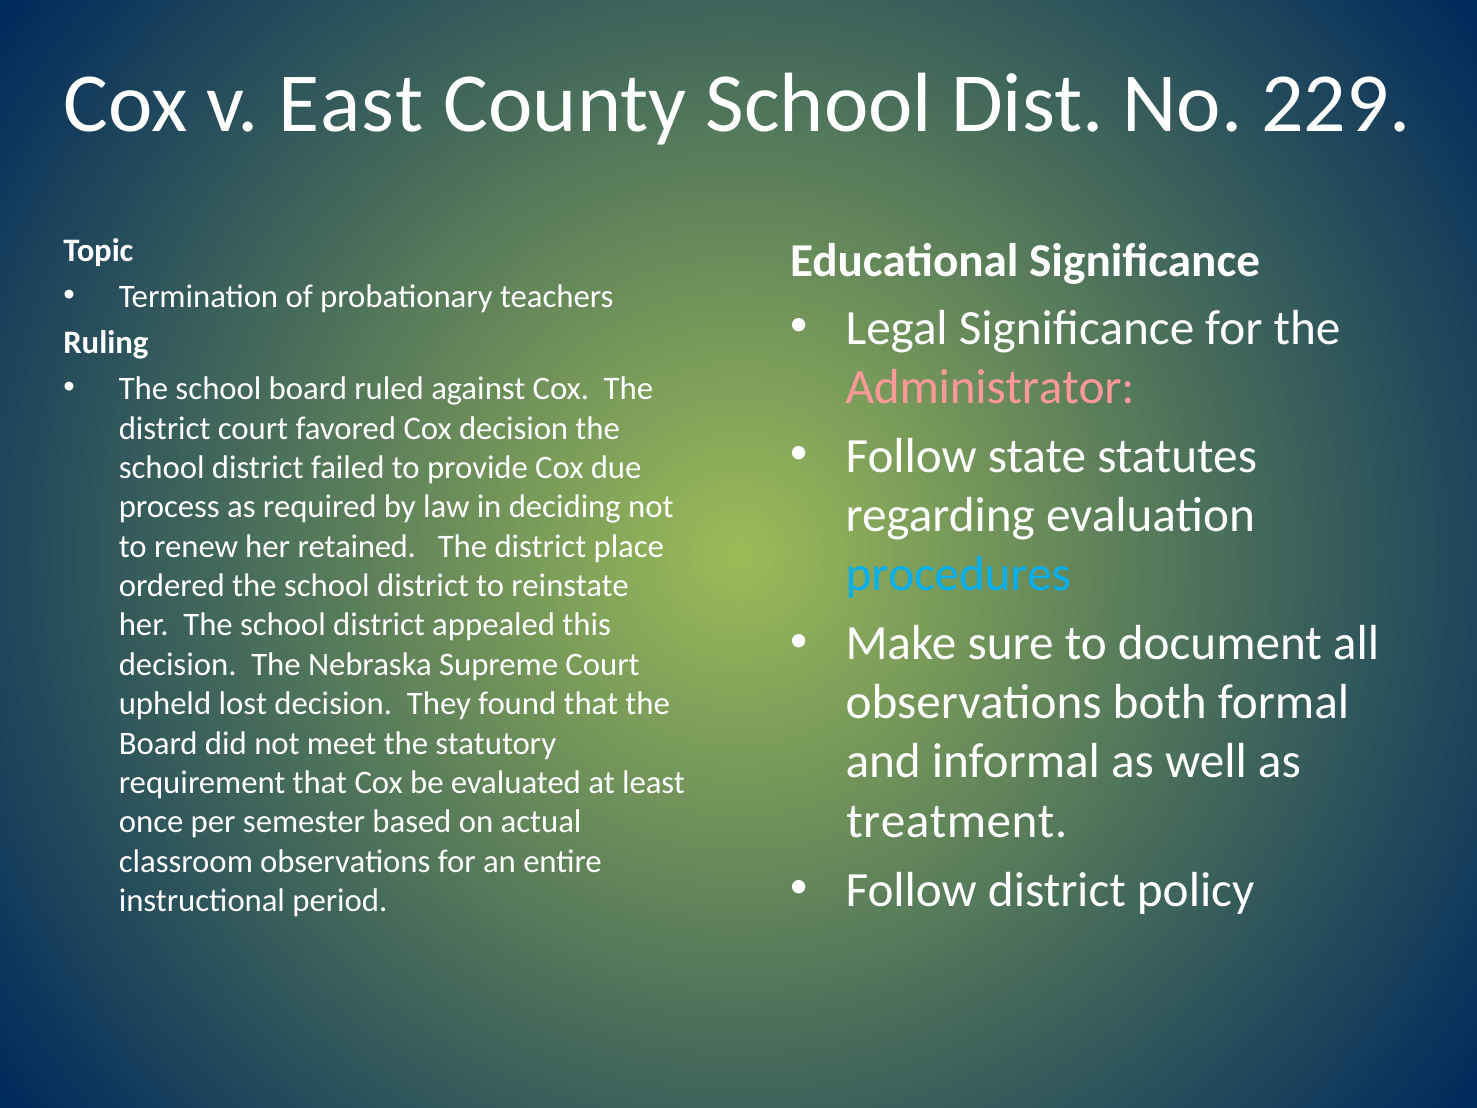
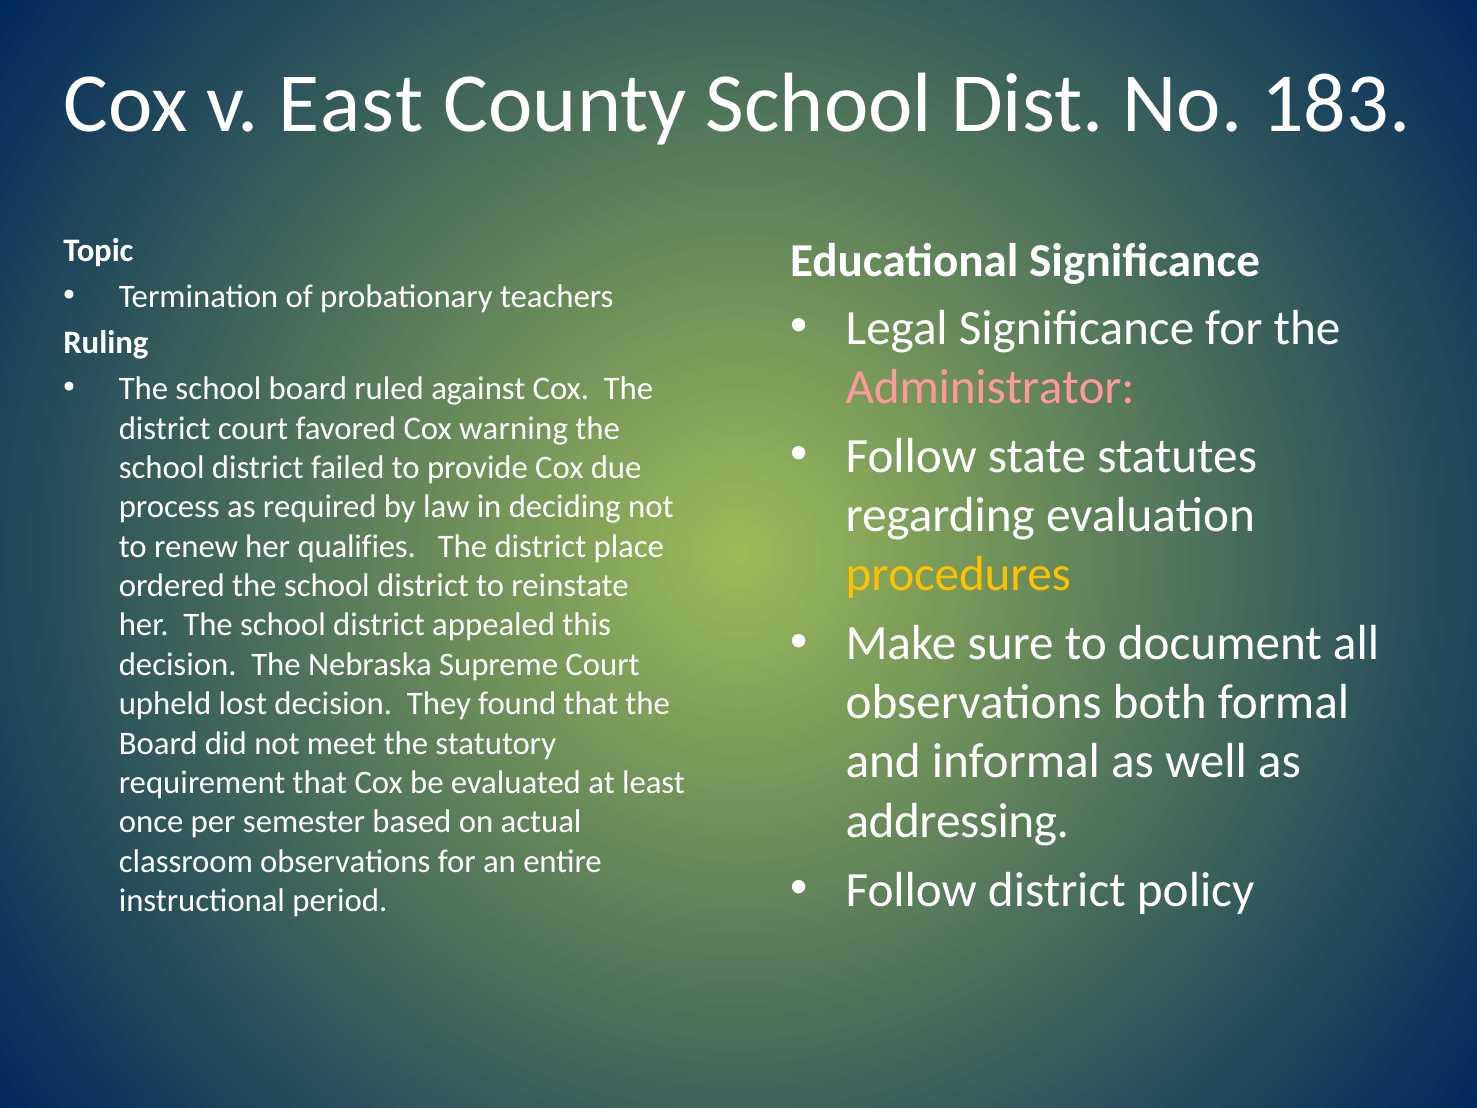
229: 229 -> 183 (1336, 104)
Cox decision: decision -> warning (514, 428)
retained: retained -> qualifies (357, 546)
procedures colour: light blue -> yellow (958, 574)
treatment: treatment -> addressing (957, 821)
